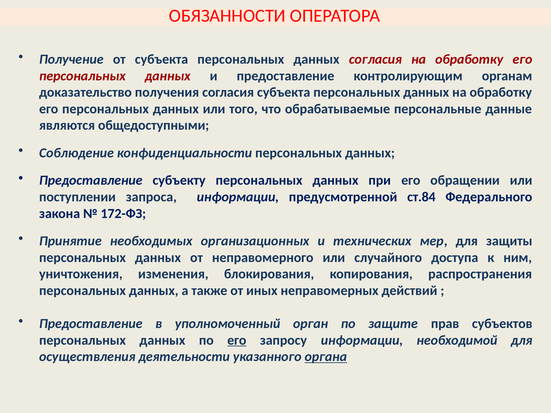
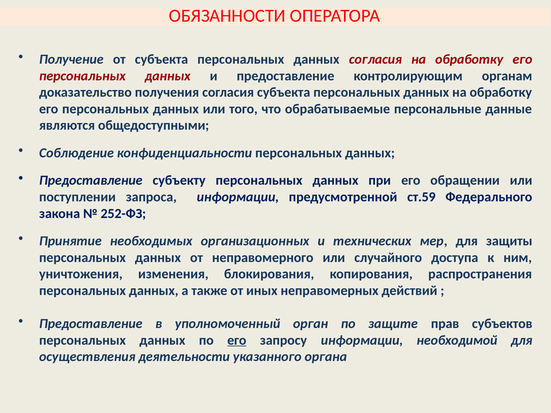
ст.84: ст.84 -> ст.59 (421, 197)
172-ФЗ: 172-ФЗ -> 252-ФЗ (123, 214)
органа underline: present -> none (326, 357)
